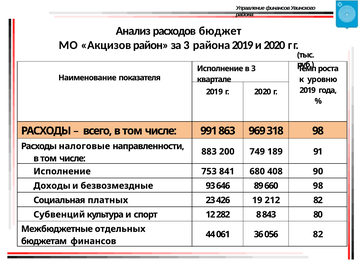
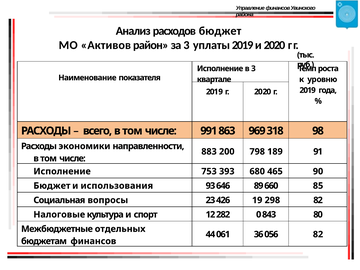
Акцизов: Акцизов -> Активов (106, 45)
3 района: района -> уплаты (211, 45)
налоговые: налоговые -> экономики (84, 146)
749: 749 -> 798 (257, 152)
841: 841 -> 393 (227, 171)
408: 408 -> 465 (275, 171)
Доходы: Доходы -> Бюджет (52, 186)
безвозмездные: безвозмездные -> использования (117, 186)
660 98: 98 -> 85 (318, 186)
платных: платных -> вопросы (108, 200)
212: 212 -> 298 (272, 200)
Субвенций: Субвенций -> Налоговые (59, 215)
8: 8 -> 0 (259, 215)
